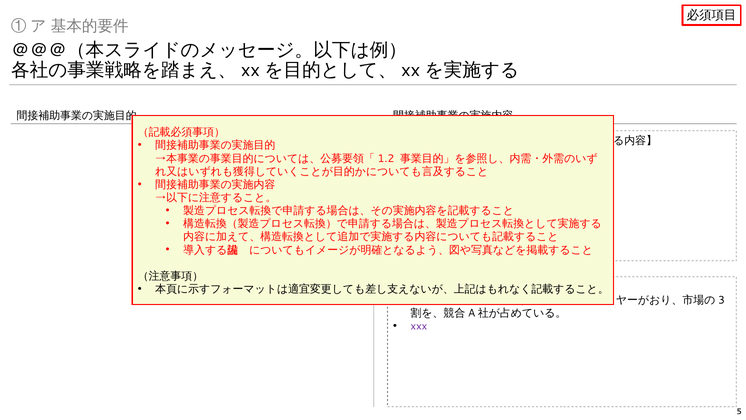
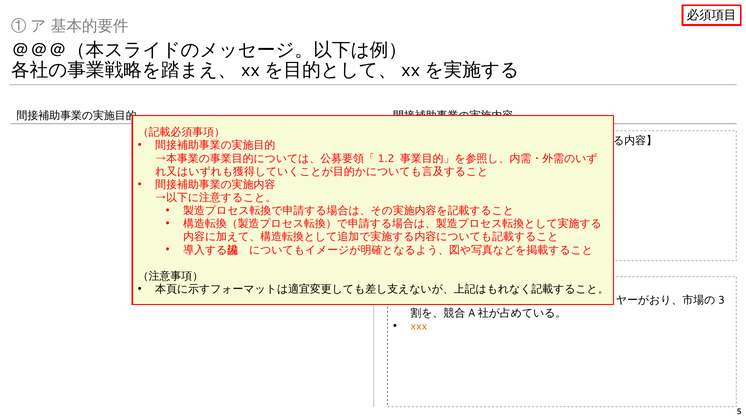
xxx colour: purple -> orange (419, 326)
